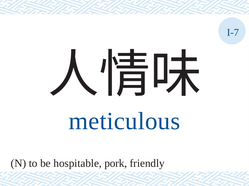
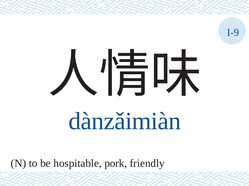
I-7: I-7 -> I-9 (233, 33)
meticulous: meticulous -> dànzǎimiàn (125, 122)
